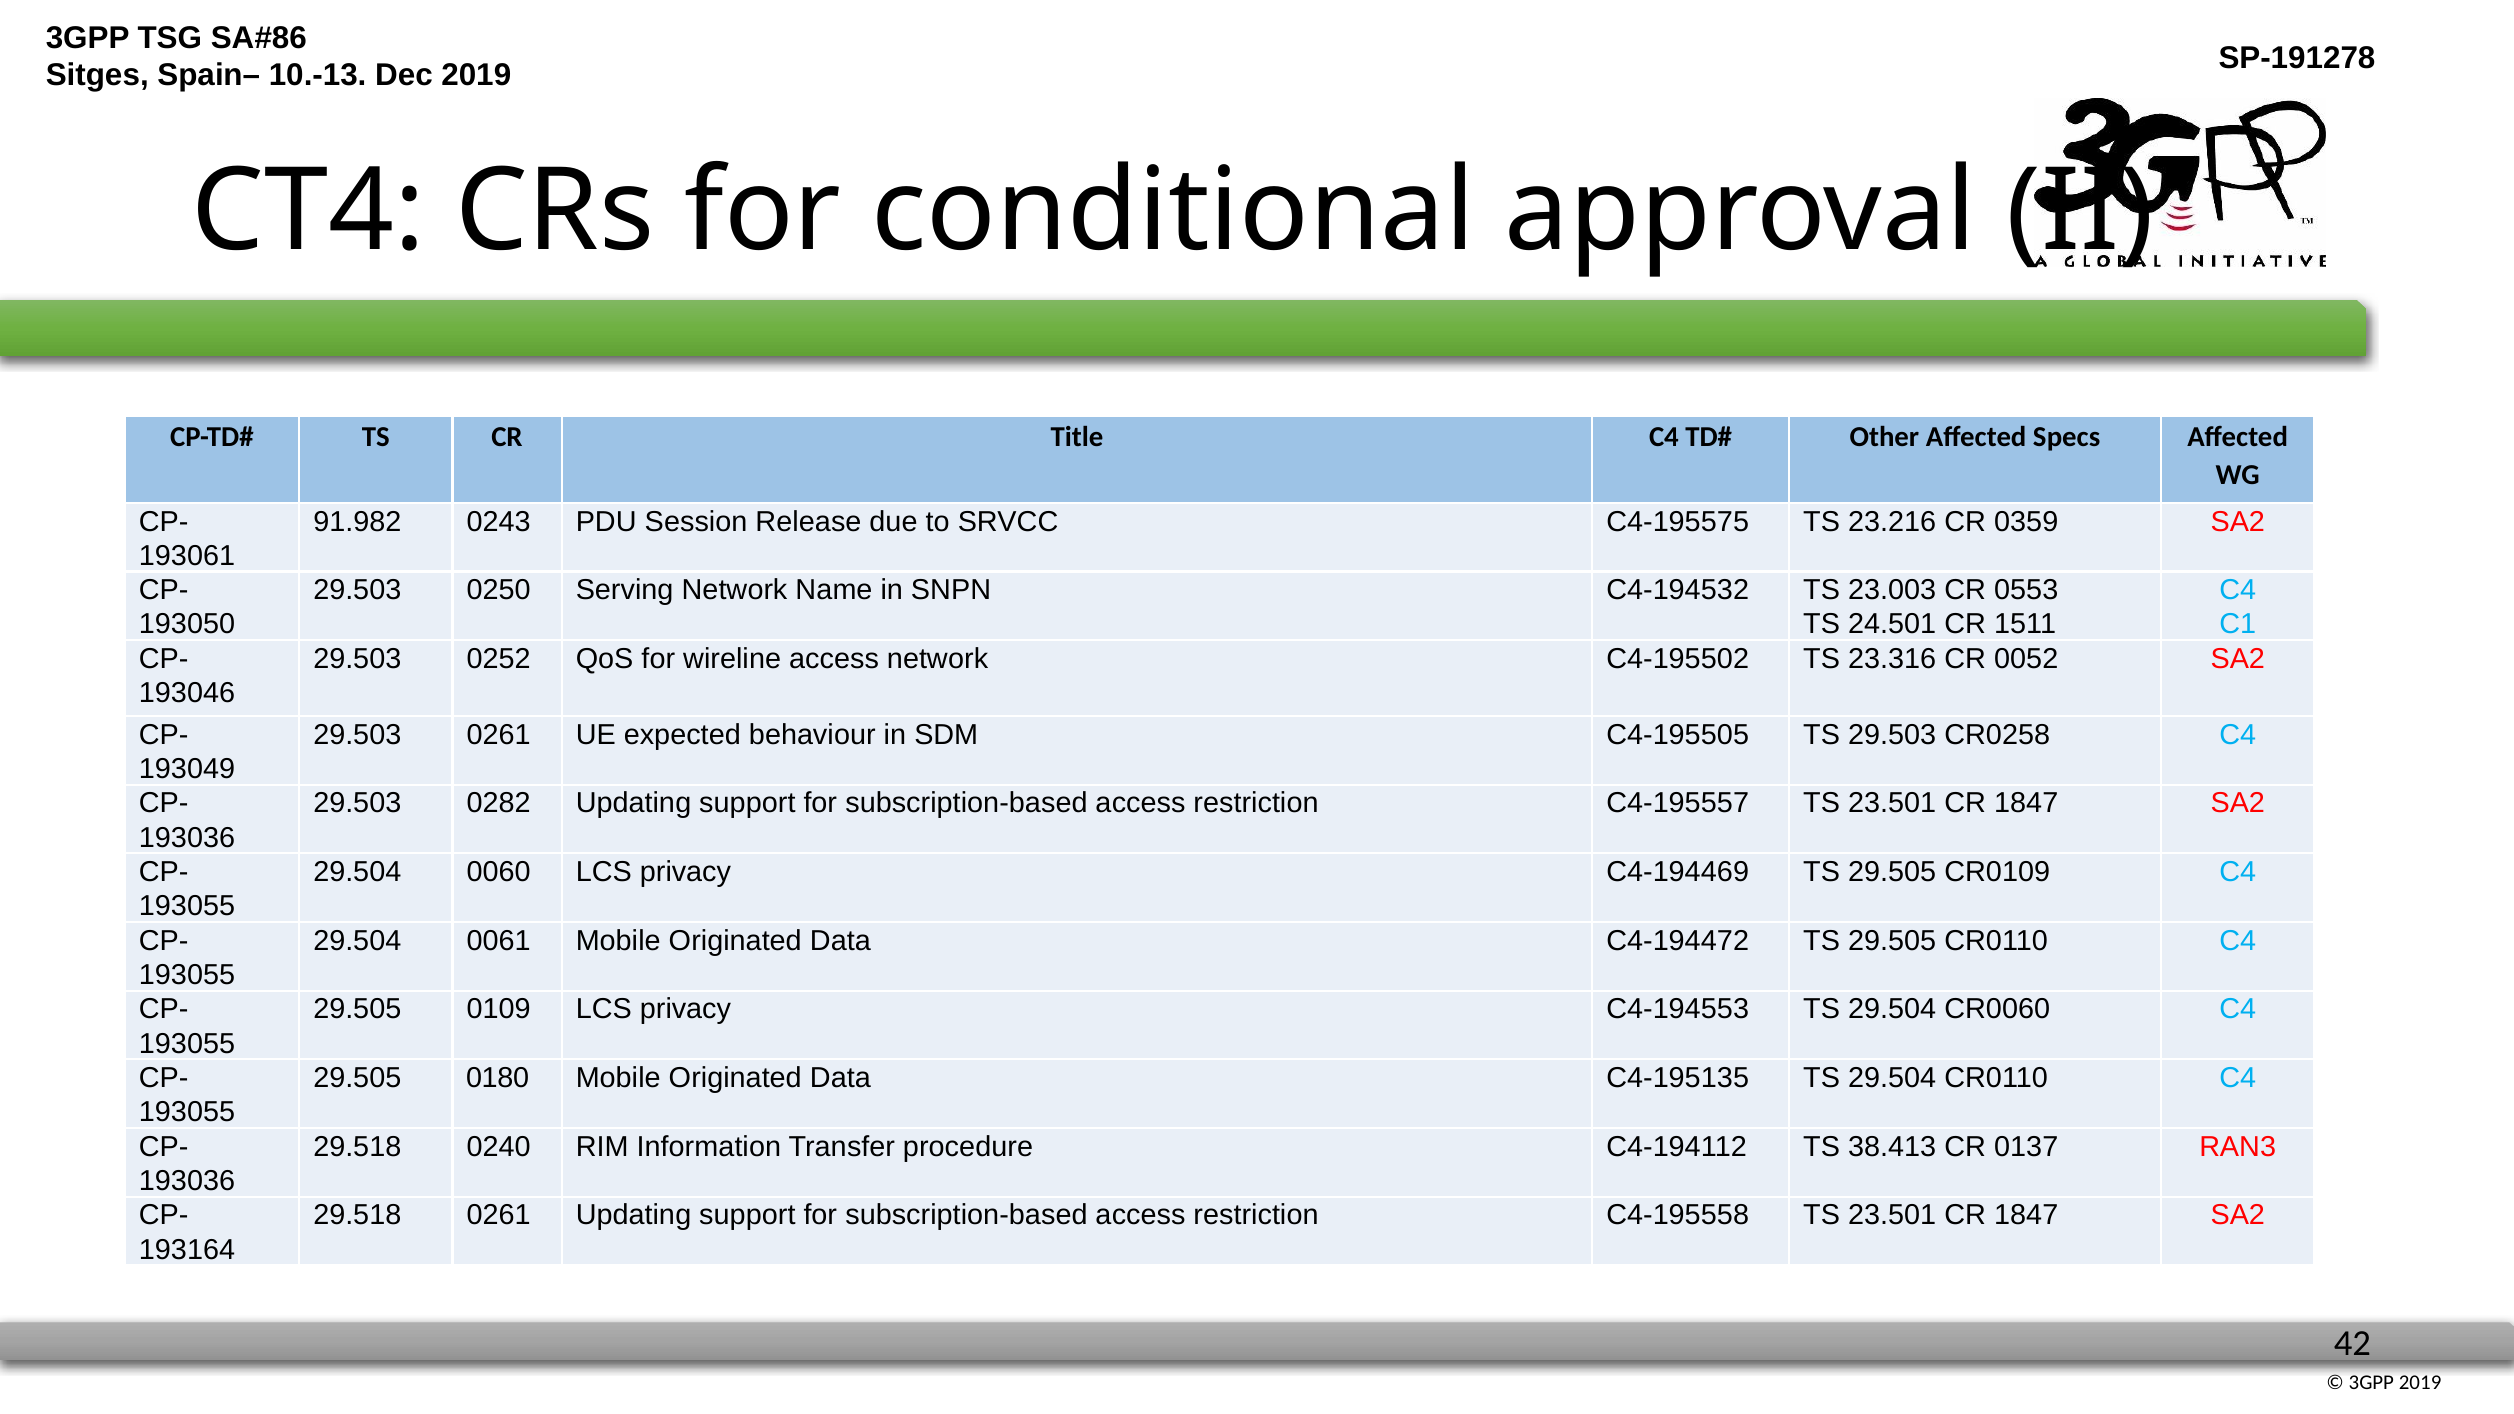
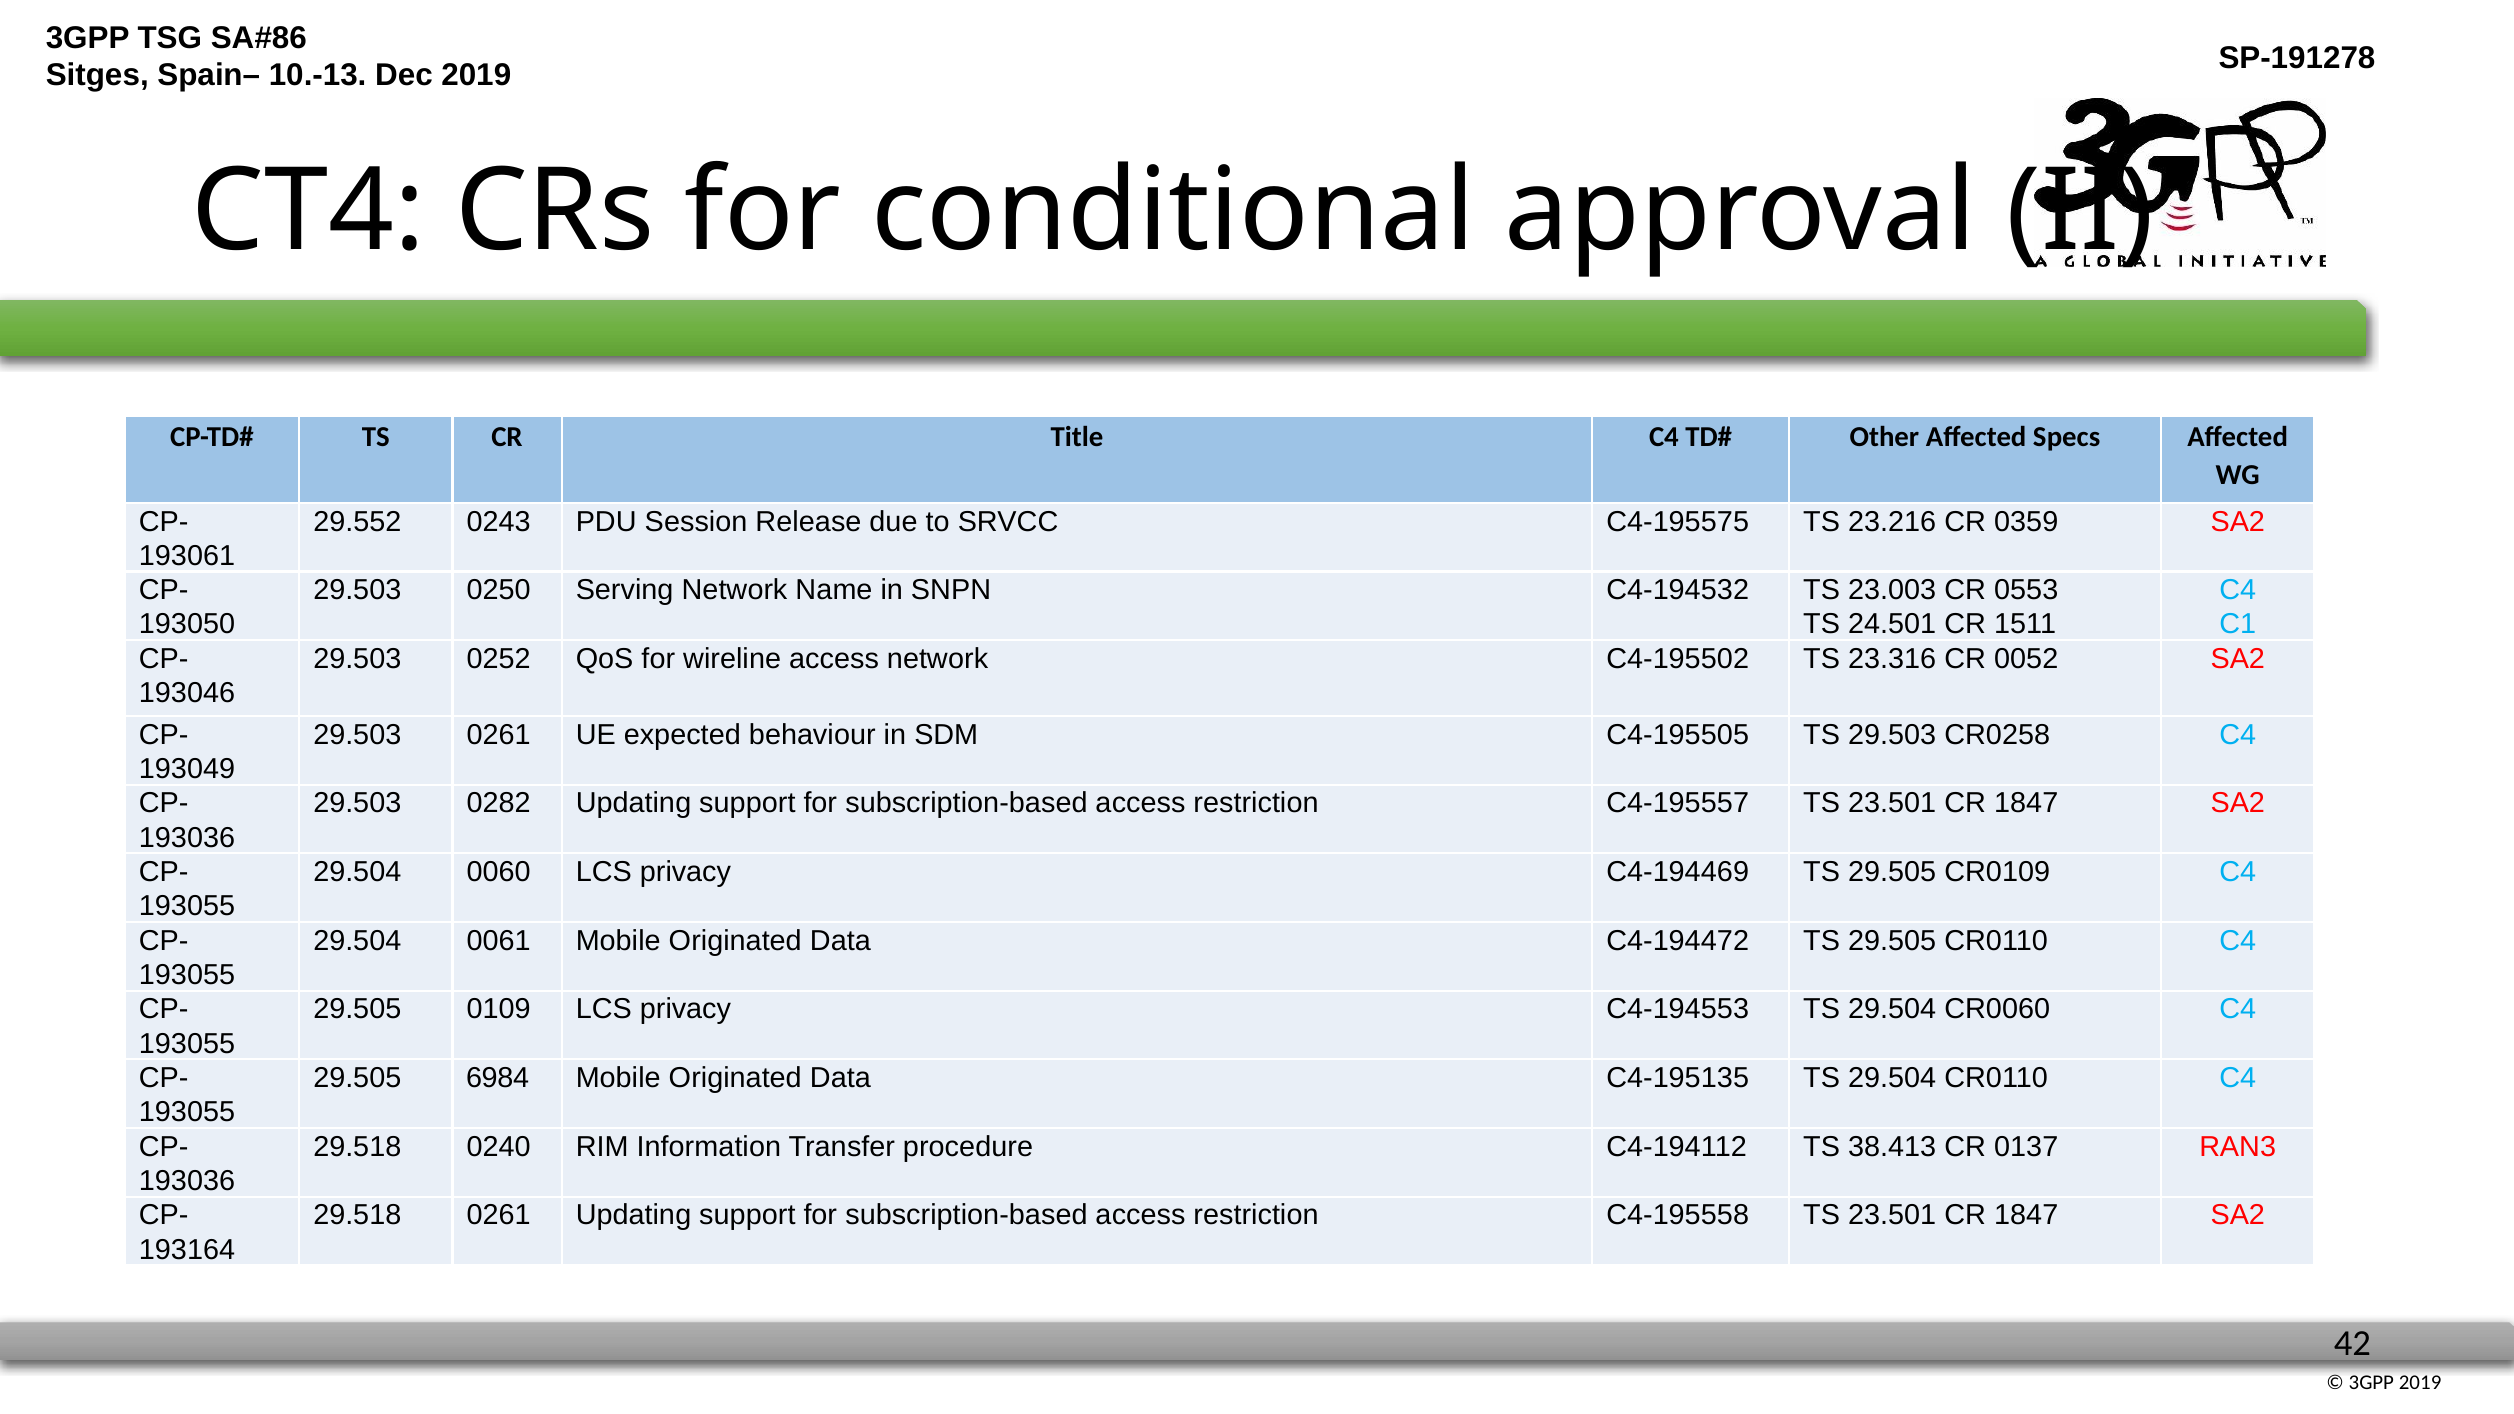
91.982: 91.982 -> 29.552 (357, 522)
0180: 0180 -> 6984 (498, 1078)
